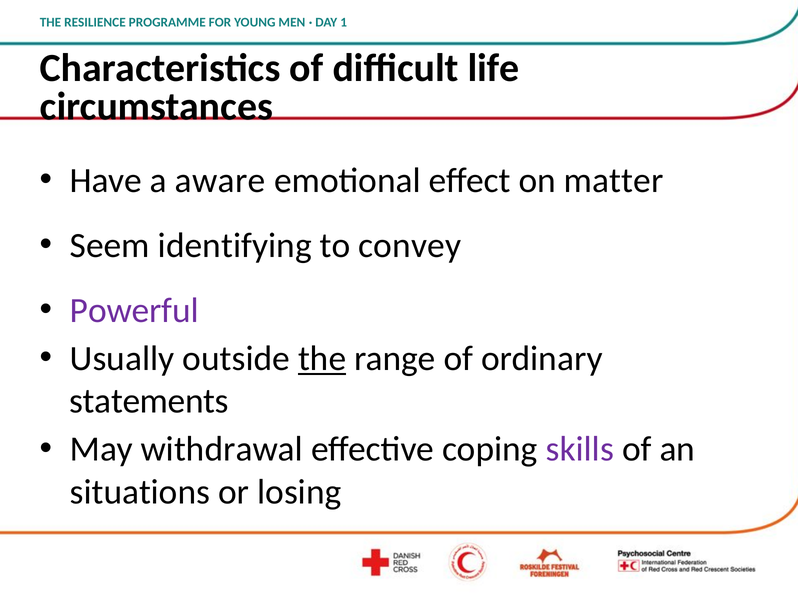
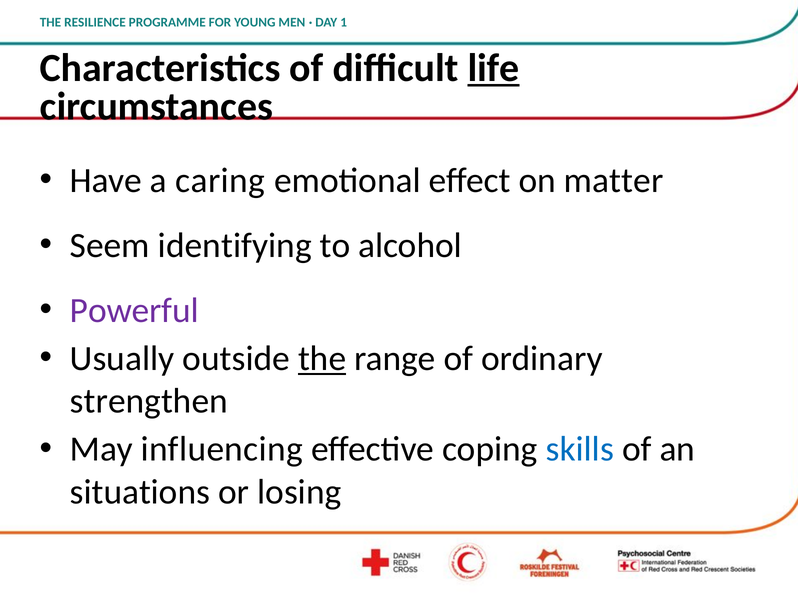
life underline: none -> present (494, 68)
aware: aware -> caring (220, 180)
convey: convey -> alcohol (410, 246)
statements: statements -> strengthen (149, 402)
withdrawal: withdrawal -> influencing (222, 450)
skills colour: purple -> blue (580, 450)
